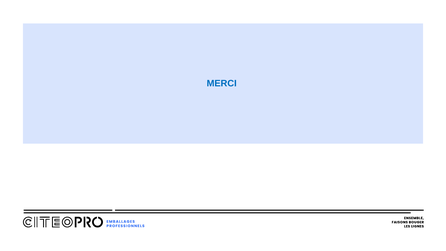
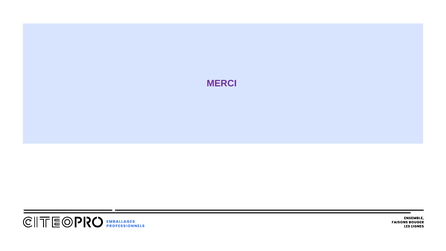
MERCI colour: blue -> purple (222, 83)
